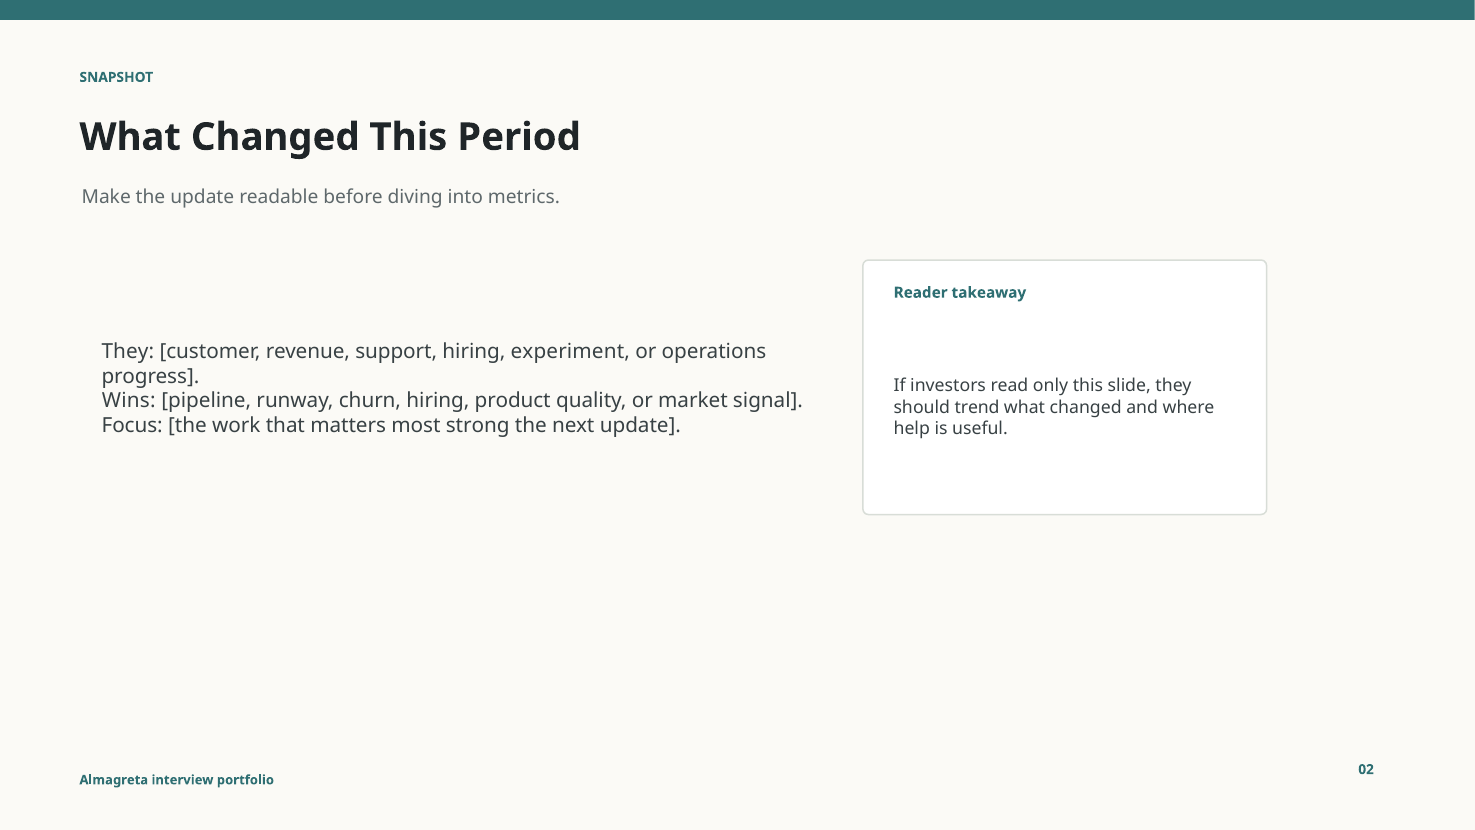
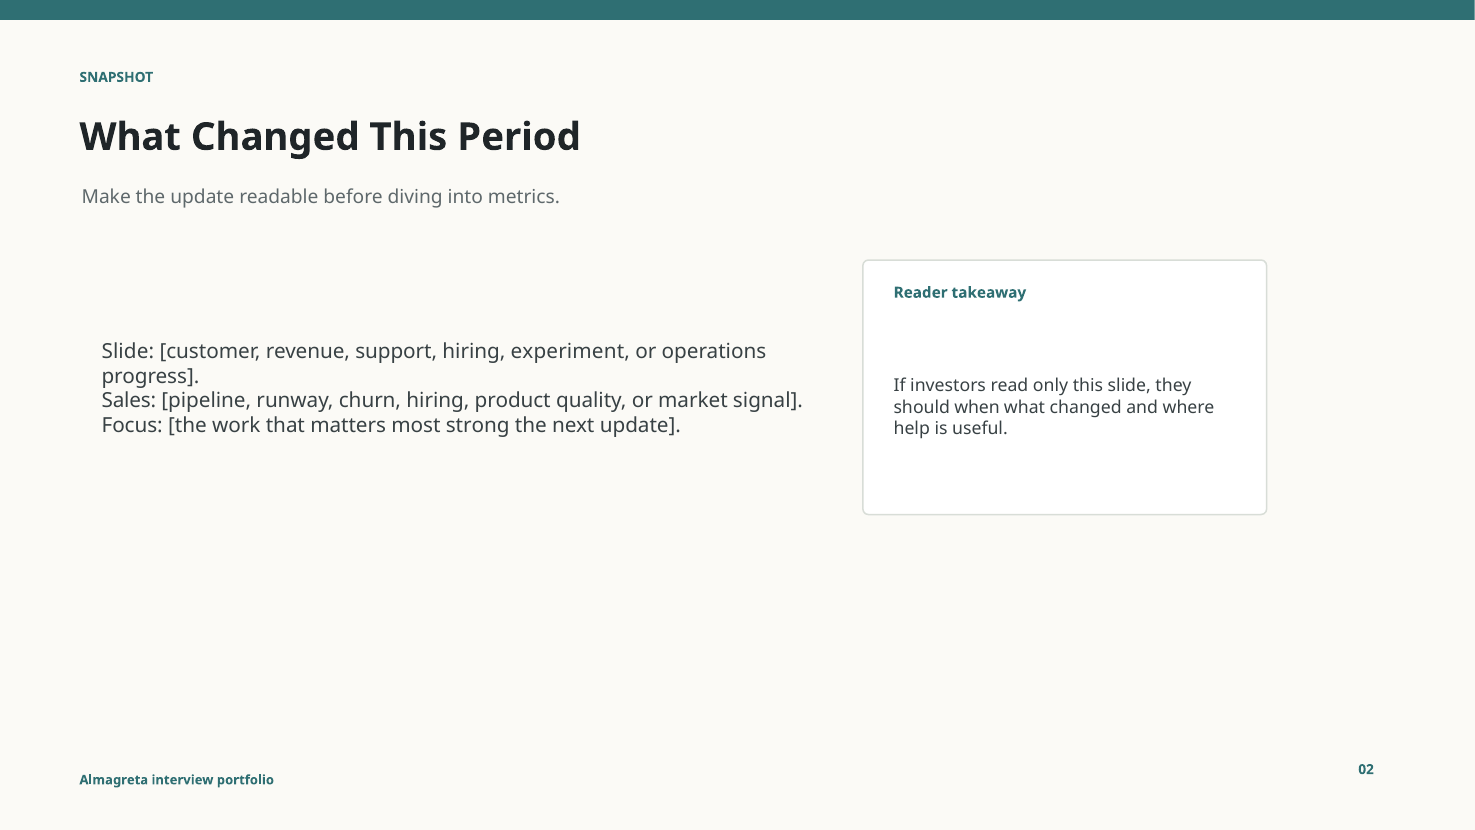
They: They -> Slide (128, 351)
Wins: Wins -> Sales (129, 401)
trend: trend -> when (977, 407)
